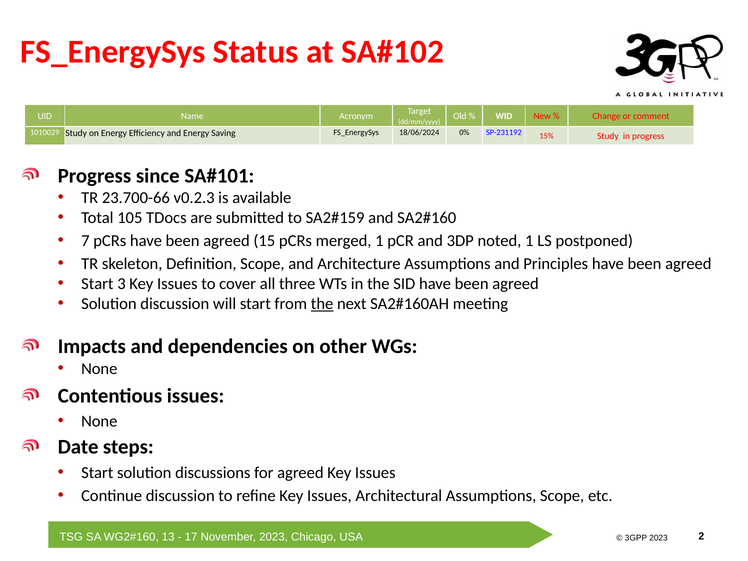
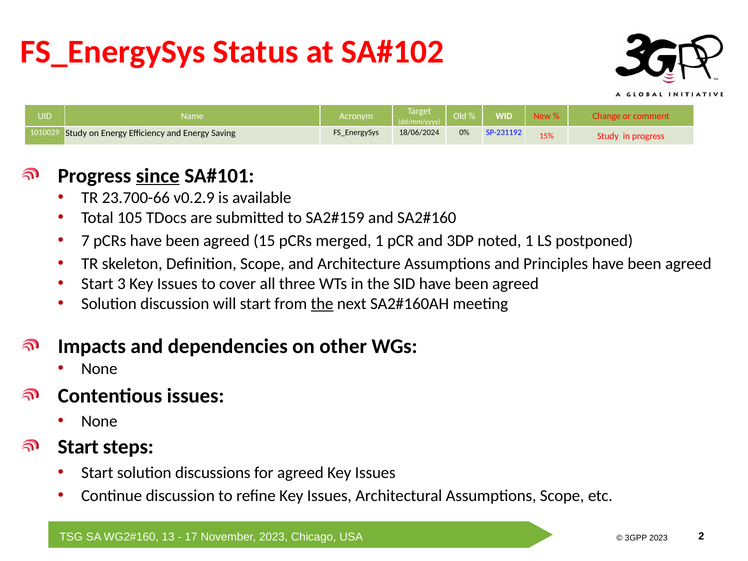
since underline: none -> present (158, 176)
v0.2.3: v0.2.3 -> v0.2.9 (194, 198)
Date: Date -> Start (78, 447)
